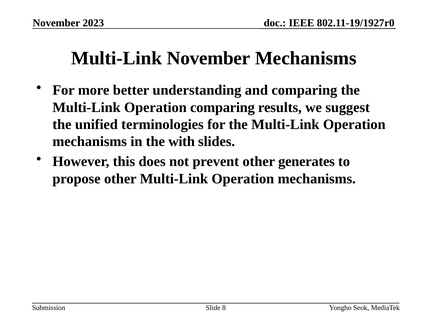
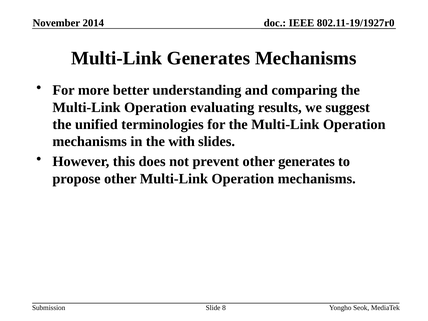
2023: 2023 -> 2014 (93, 23)
Multi-Link November: November -> Generates (208, 58)
Operation comparing: comparing -> evaluating (222, 107)
